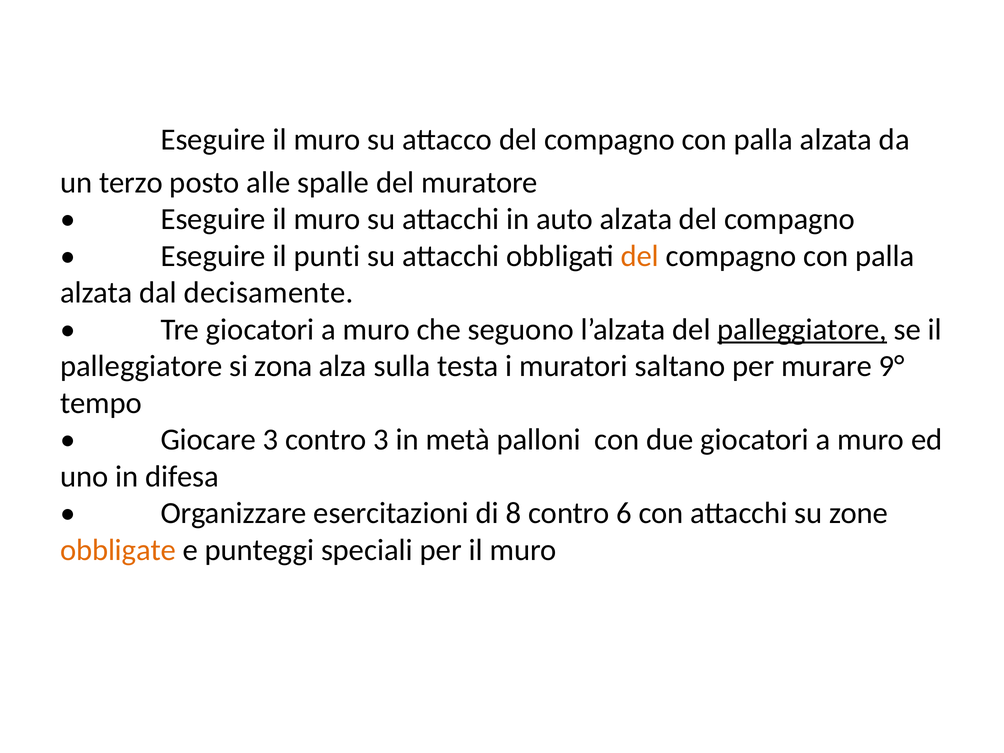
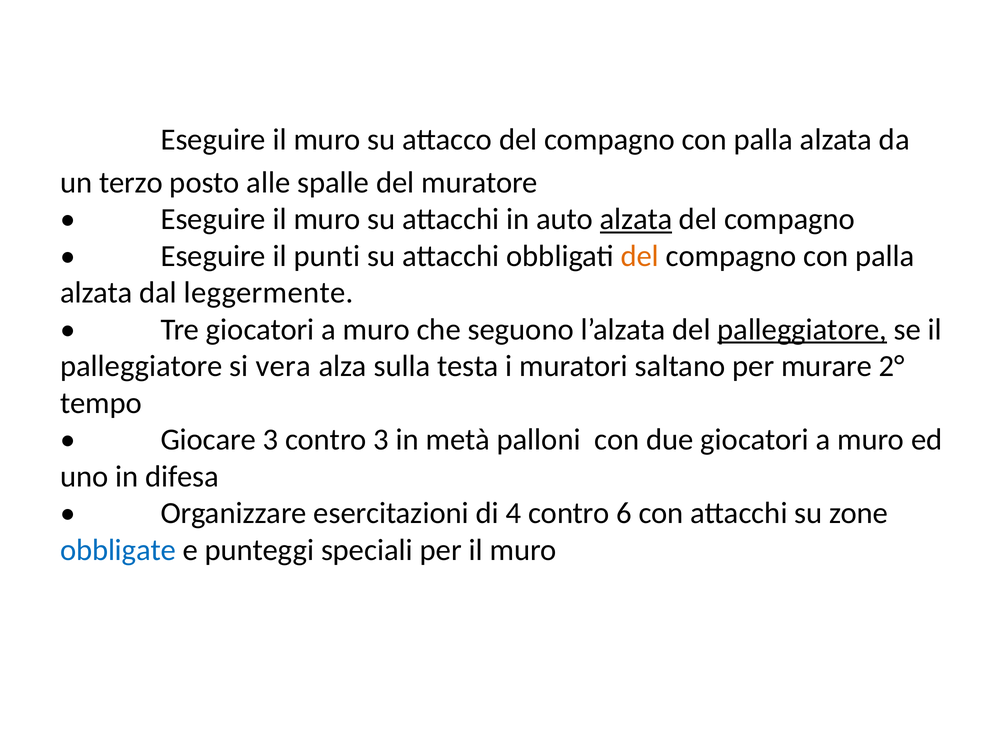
alzata underline: none -> present (636, 219)
decisamente: decisamente -> leggermente (269, 293)
zona: zona -> vera (283, 366)
9°: 9° -> 2° (892, 366)
8: 8 -> 4 (513, 513)
obbligate colour: orange -> blue (118, 550)
